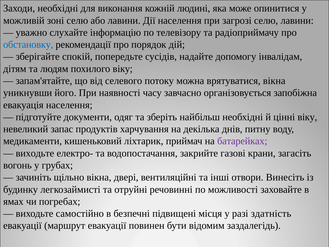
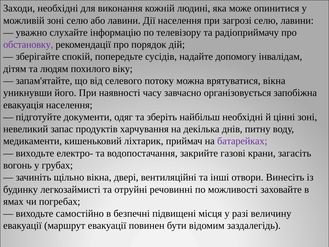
обстановку colour: blue -> purple (28, 45)
цінні віку: віку -> зоні (307, 117)
здатність: здатність -> величину (271, 213)
